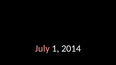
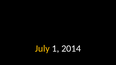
July colour: pink -> yellow (42, 49)
